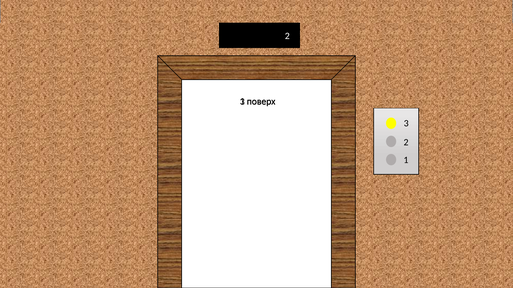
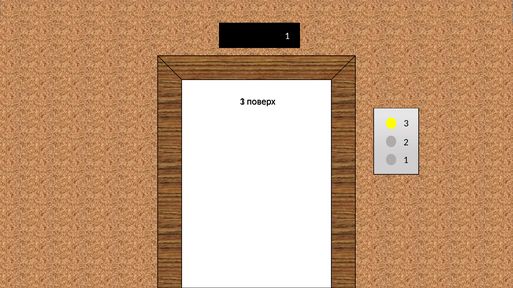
2: 2 -> 1 (287, 36)
